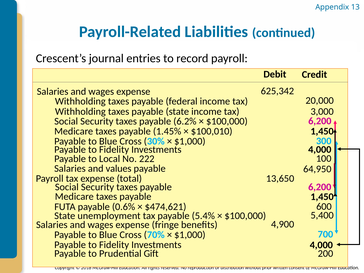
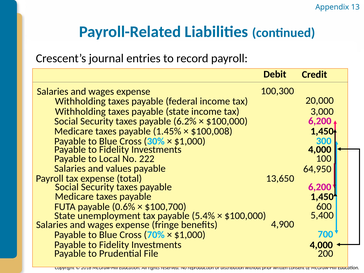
625,342: 625,342 -> 100,300 (277, 91)
$100,010: $100,010 -> $100,008 (212, 131)
$474,621: $474,621 -> $100,700 (166, 207)
Gift: Gift -> File (151, 253)
